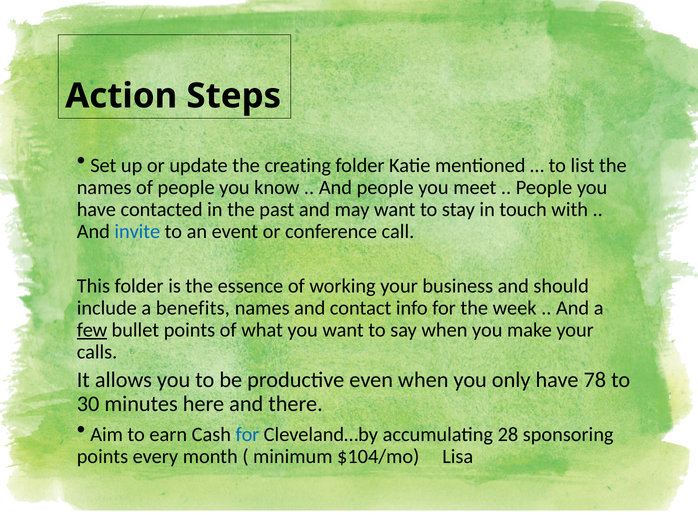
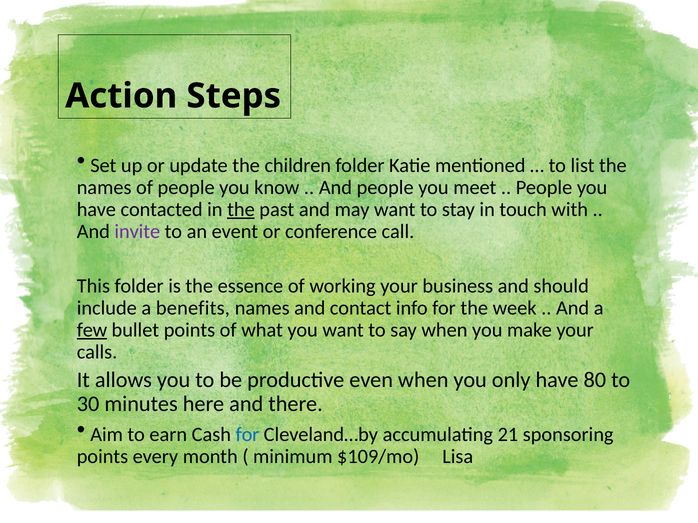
creating: creating -> children (298, 165)
the underline: none -> present (241, 210)
invite colour: blue -> purple (137, 232)
78: 78 -> 80 (595, 380)
28: 28 -> 21 (508, 435)
$104/mo: $104/mo -> $109/mo (378, 457)
